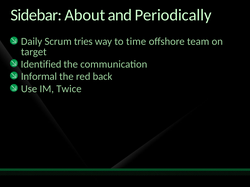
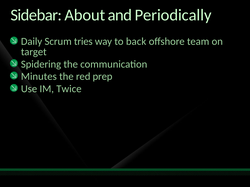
time: time -> back (136, 42)
Identified: Identified -> Spidering (41, 64)
Informal: Informal -> Minutes (39, 77)
back: back -> prep (103, 77)
